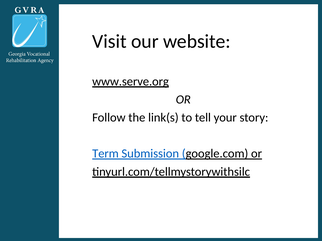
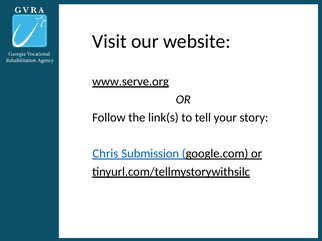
Term: Term -> Chris (105, 154)
